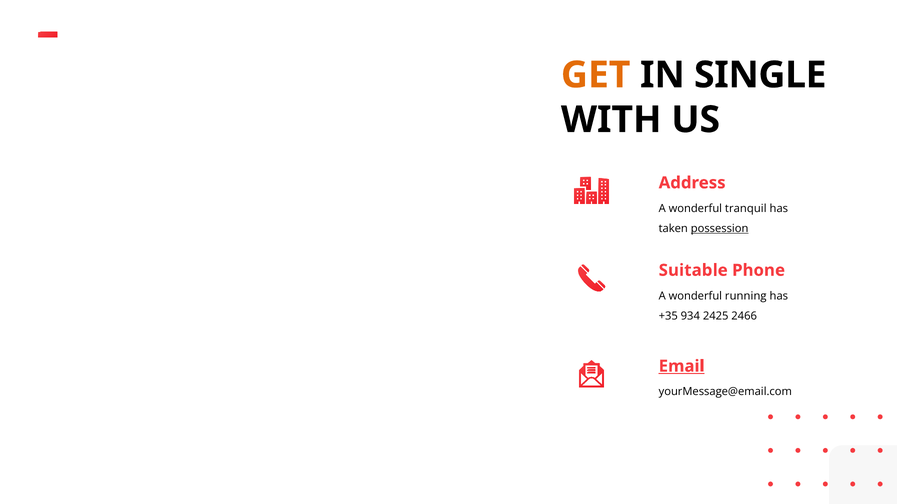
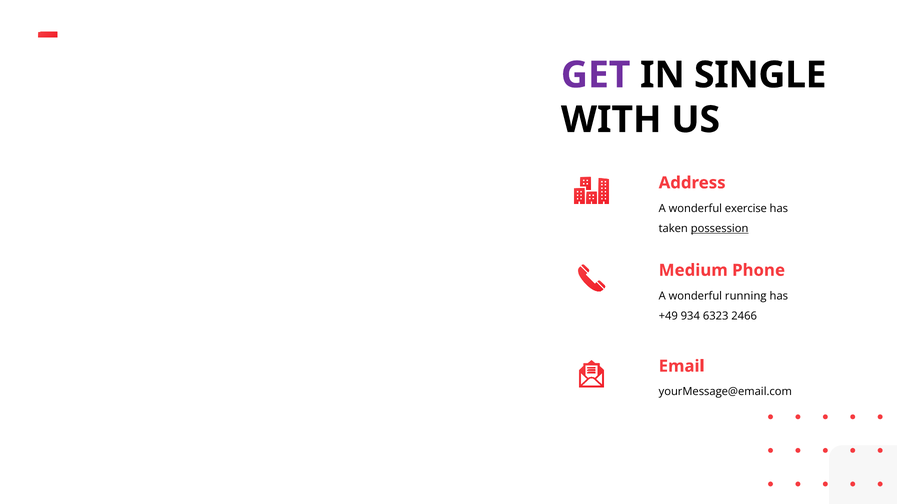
GET colour: orange -> purple (596, 75)
tranquil: tranquil -> exercise (746, 209)
Suitable: Suitable -> Medium (693, 271)
+35: +35 -> +49 (668, 316)
2425: 2425 -> 6323 (716, 316)
Email underline: present -> none (682, 367)
